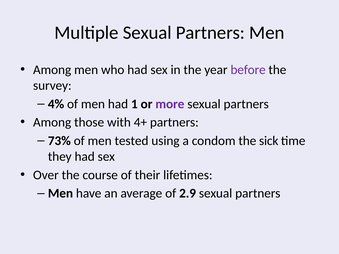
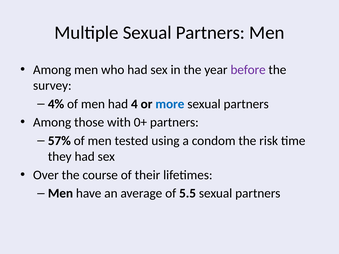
1: 1 -> 4 (134, 104)
more colour: purple -> blue (170, 104)
4+: 4+ -> 0+ (140, 122)
73%: 73% -> 57% (59, 141)
sick: sick -> risk (269, 141)
2.9: 2.9 -> 5.5 (188, 194)
